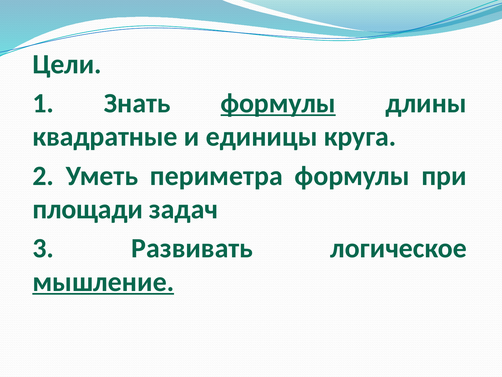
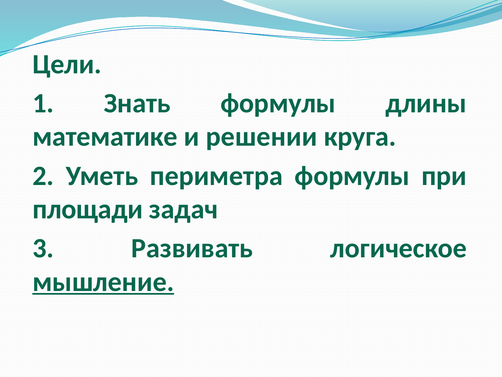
формулы underline: present -> none (278, 103)
квадратные: квадратные -> математике (105, 137)
единицы: единицы -> решении (262, 137)
